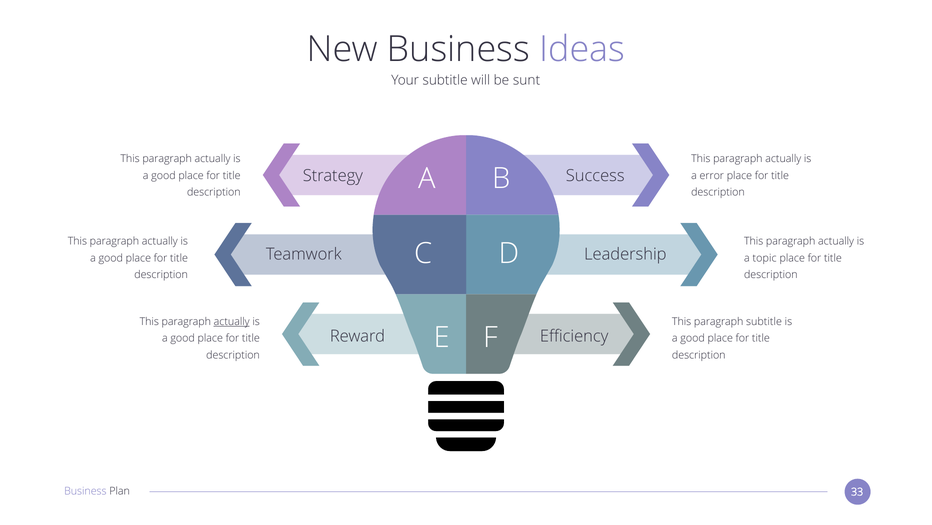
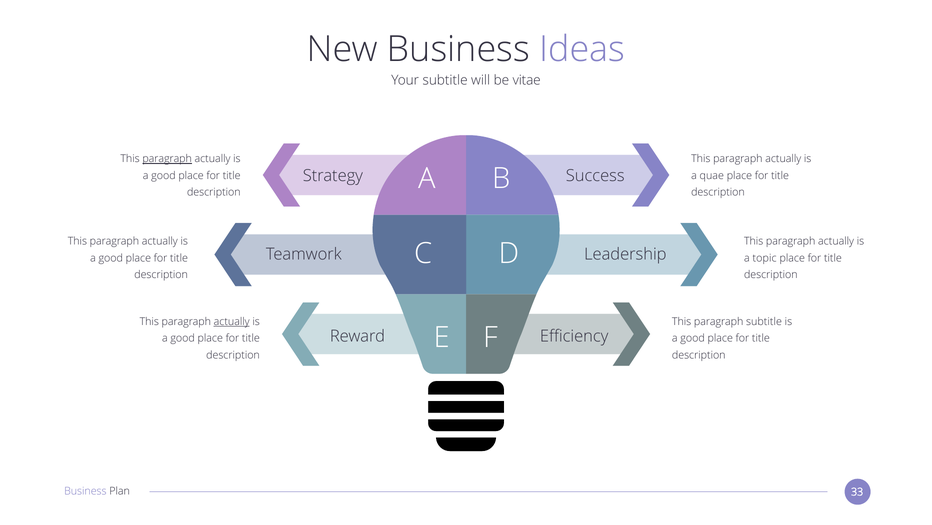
sunt: sunt -> vitae (527, 80)
paragraph underline: none -> present (167, 159)
error: error -> quae (712, 175)
